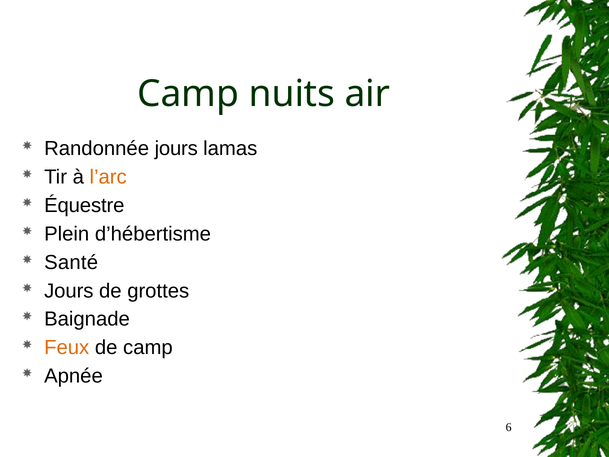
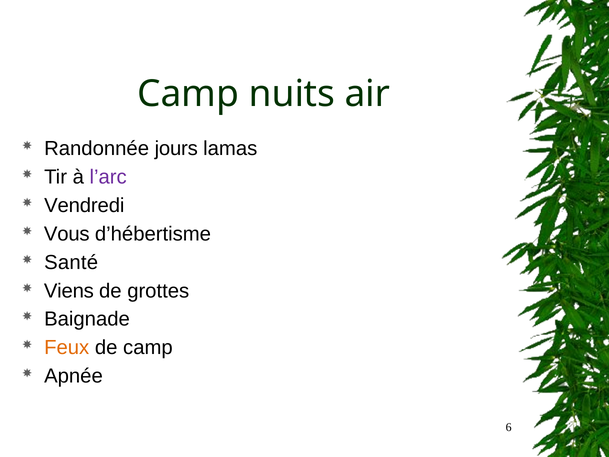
l’arc colour: orange -> purple (108, 177)
Équestre: Équestre -> Vendredi (84, 205)
Plein: Plein -> Vous (67, 234)
Jours: Jours -> Viens (69, 291)
